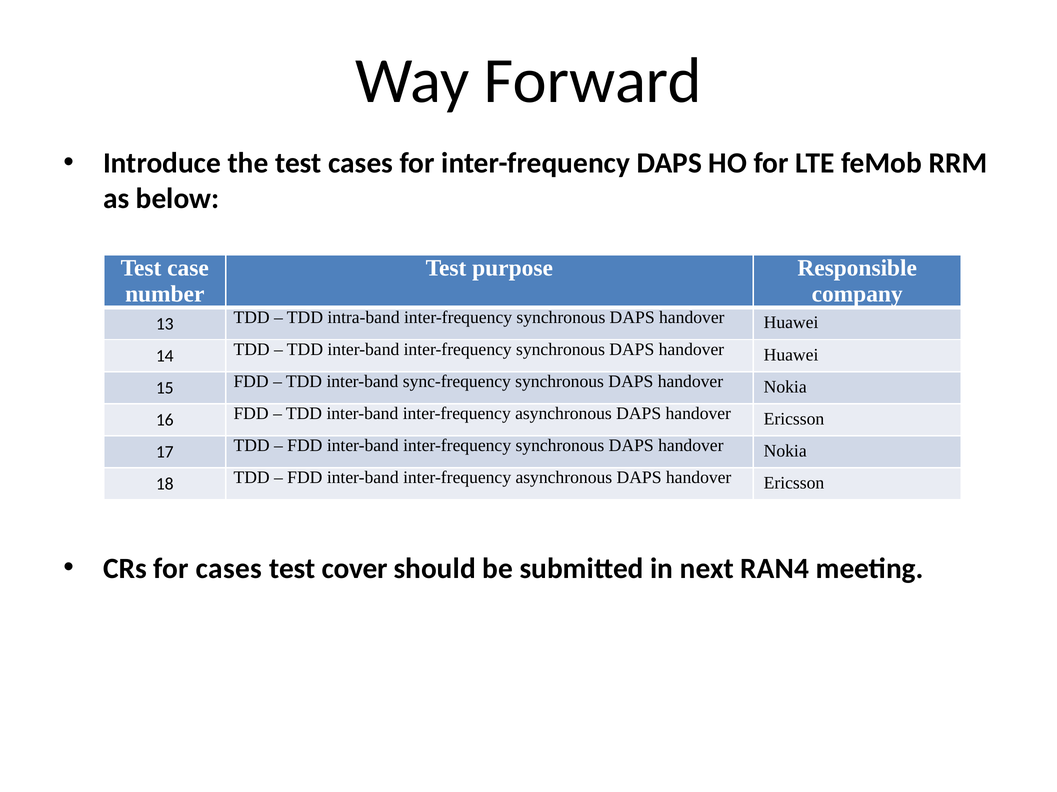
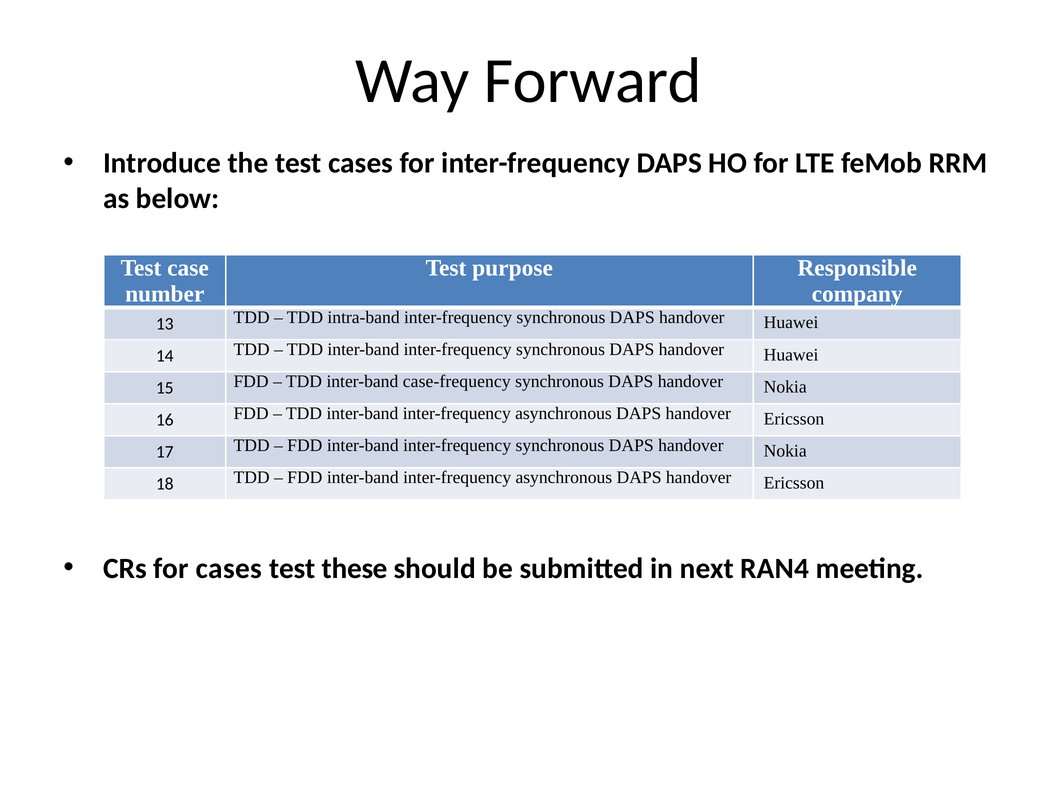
sync-frequency: sync-frequency -> case-frequency (457, 382)
cover: cover -> these (355, 569)
